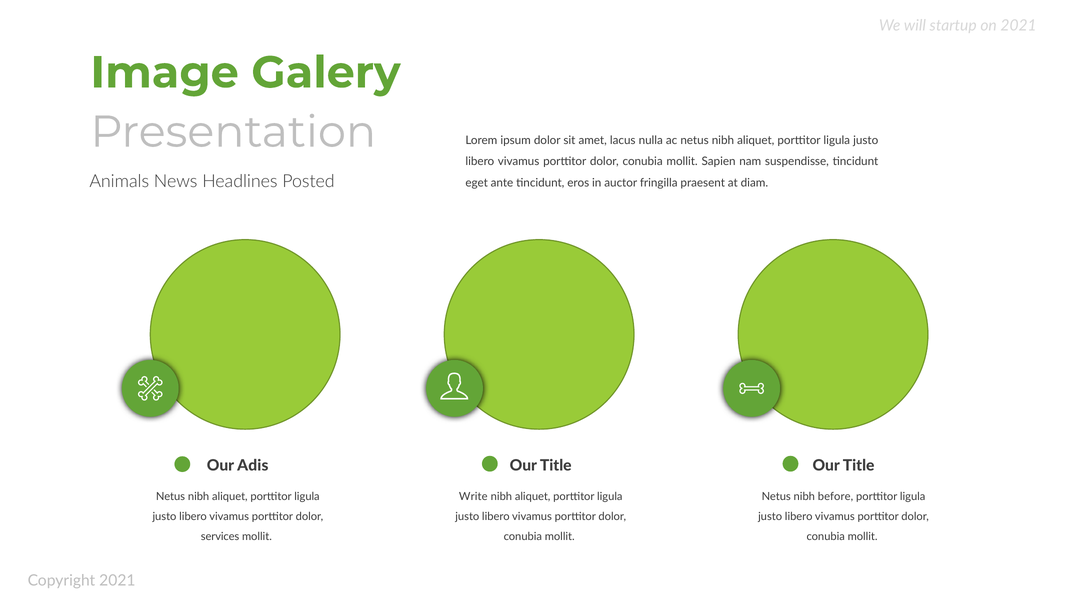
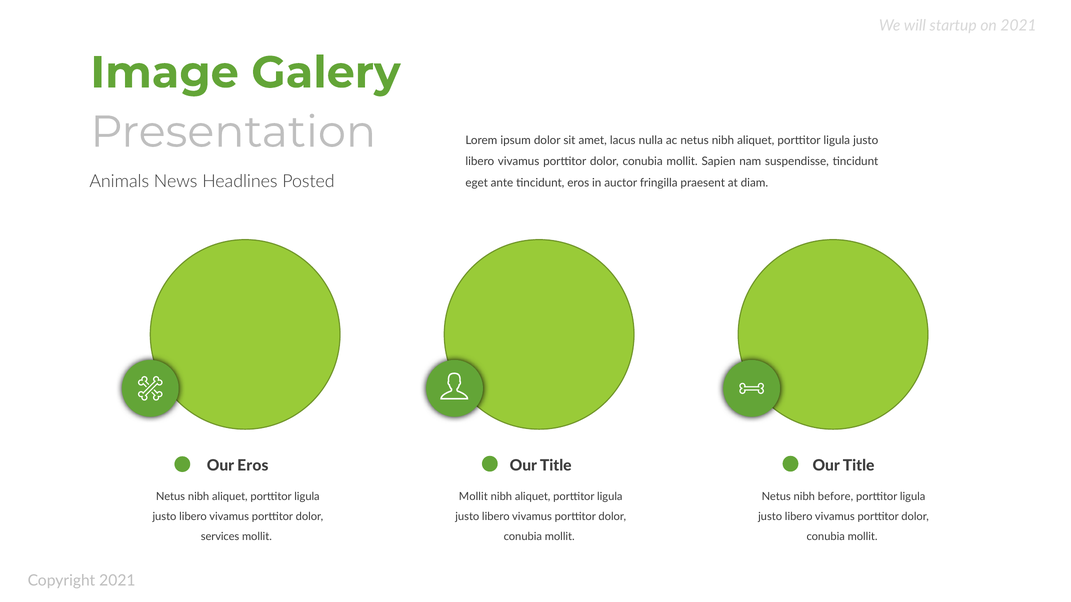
Our Adis: Adis -> Eros (253, 466)
Write: Write -> Mollit (473, 497)
